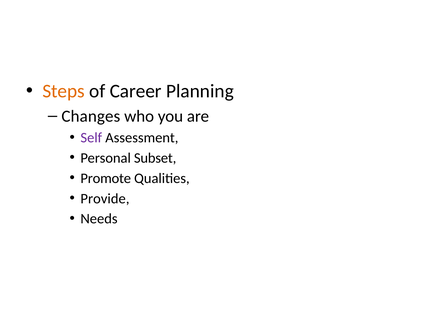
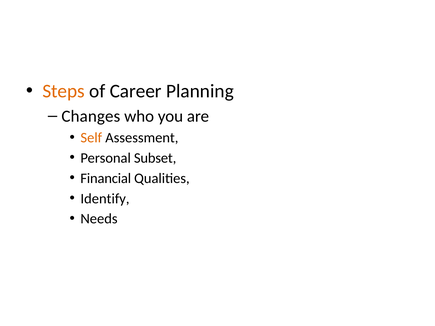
Self colour: purple -> orange (91, 138)
Promote: Promote -> Financial (106, 178)
Provide: Provide -> Identify (105, 199)
